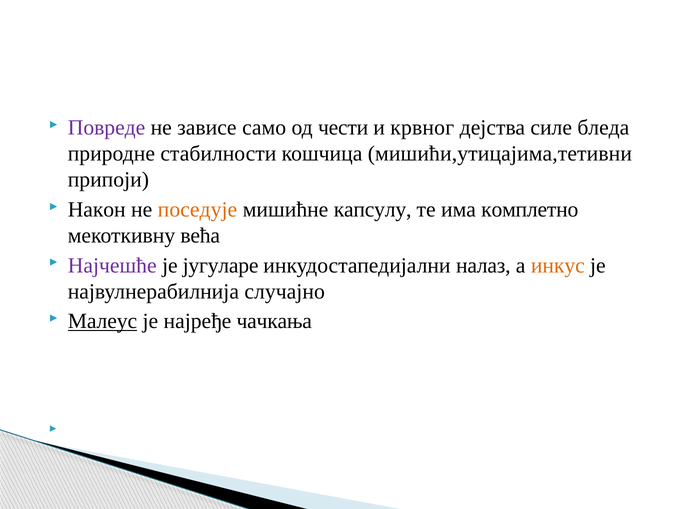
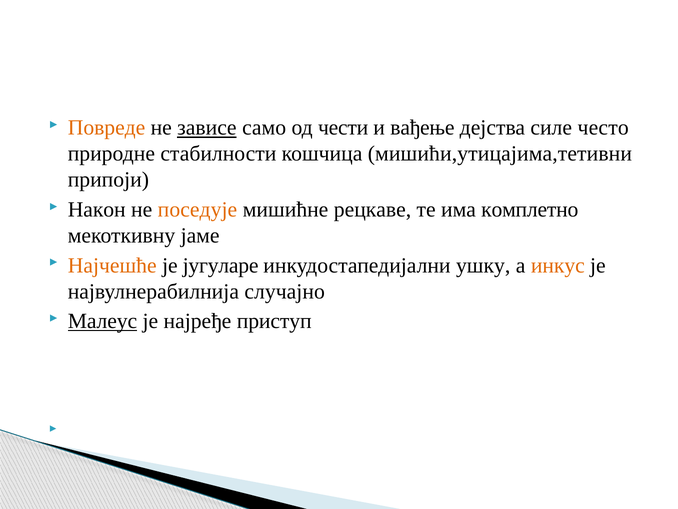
Повреде colour: purple -> orange (107, 128)
зависе underline: none -> present (207, 128)
крвног: крвног -> вађење (422, 128)
бледа: бледа -> често (603, 128)
капсулу: капсулу -> рецкаве (373, 209)
већа: већа -> јаме (200, 235)
Најчешће colour: purple -> orange (112, 265)
налаз: налаз -> ушку (483, 265)
чачкања: чачкања -> приступ (274, 321)
